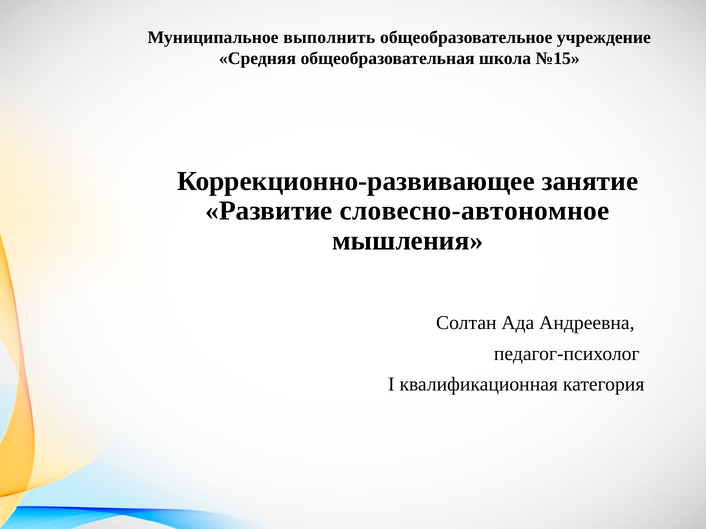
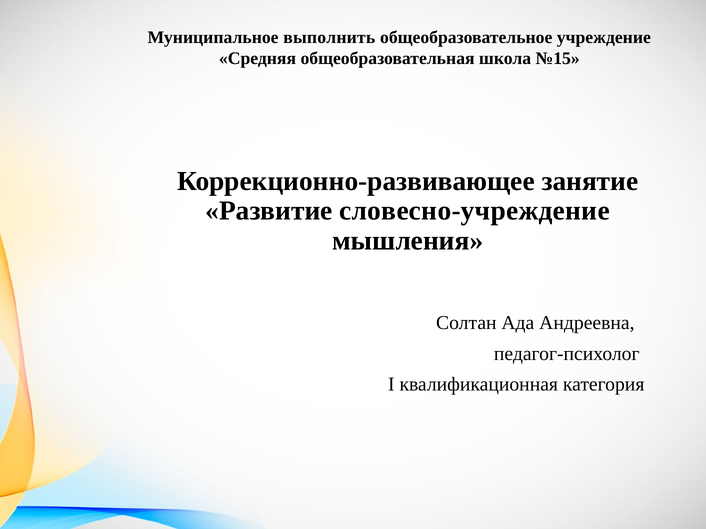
словесно-автономное: словесно-автономное -> словесно-учреждение (475, 211)
